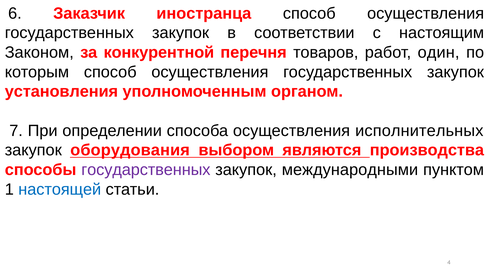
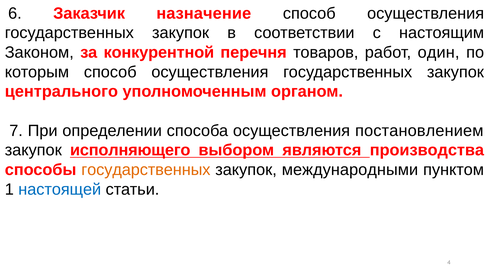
иностранца: иностранца -> назначение (204, 13)
установления: установления -> центрального (61, 92)
исполнительных: исполнительных -> постановлением (419, 131)
оборудования: оборудования -> исполняющего (130, 150)
государственных colour: purple -> orange (146, 170)
